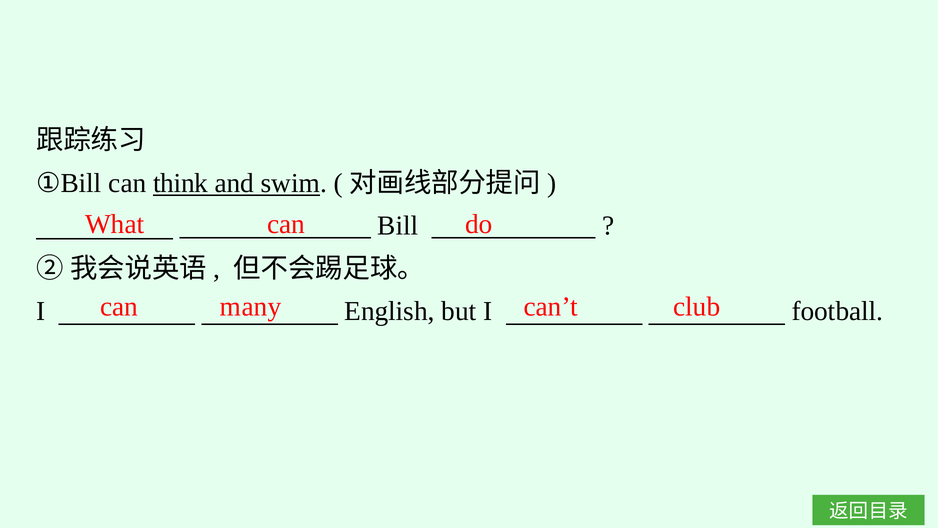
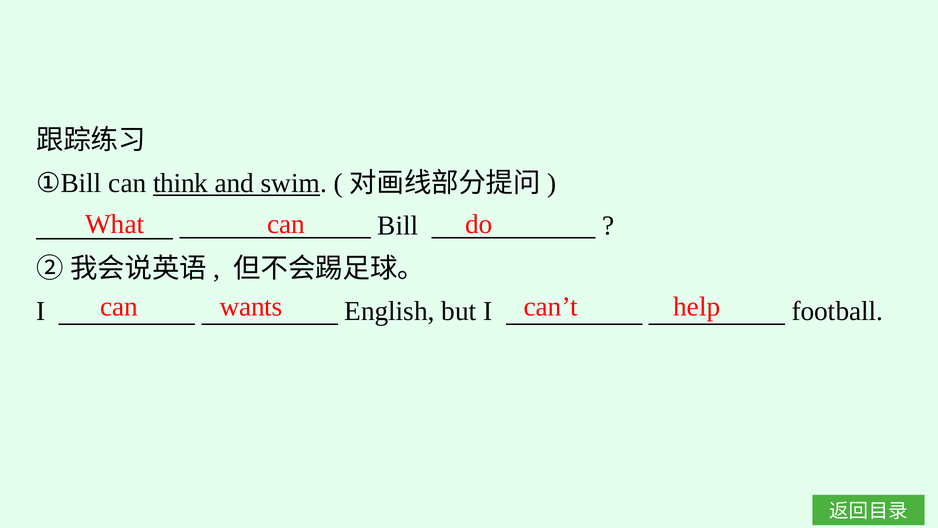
many: many -> wants (251, 306)
club: club -> help (697, 306)
